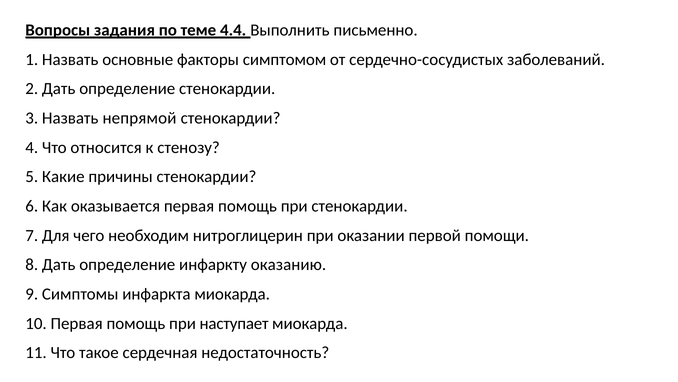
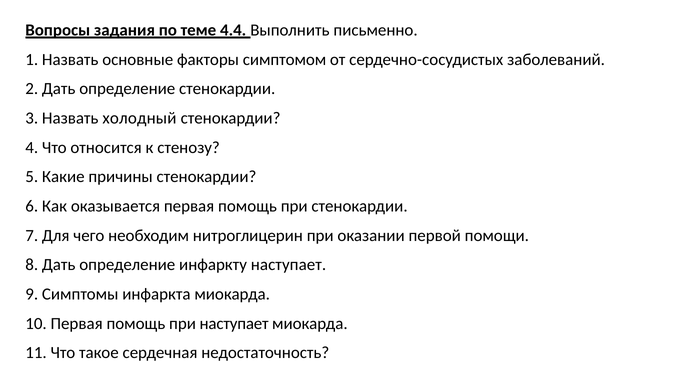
непрямой: непрямой -> холодный (139, 118)
инфаркту оказанию: оказанию -> наступает (289, 264)
